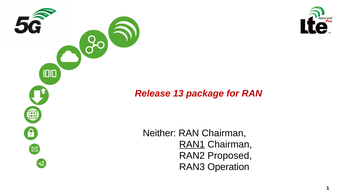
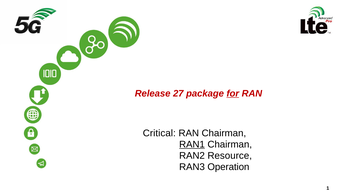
13: 13 -> 27 (178, 93)
for underline: none -> present (233, 93)
Neither: Neither -> Critical (159, 133)
Proposed: Proposed -> Resource (230, 155)
